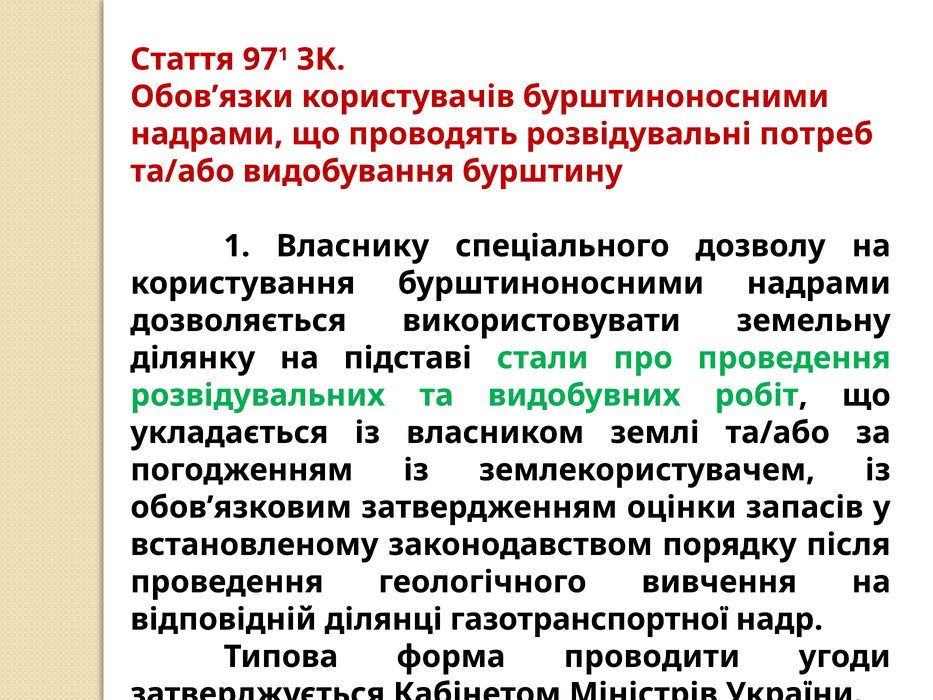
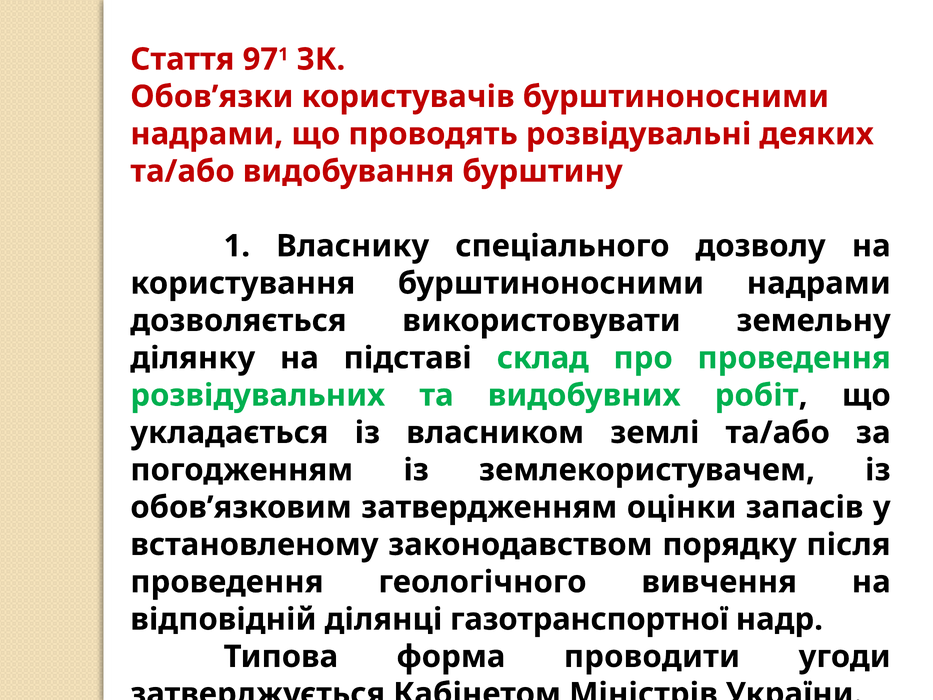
потреб: потреб -> деяких (817, 134)
стали: стали -> склад (543, 358)
